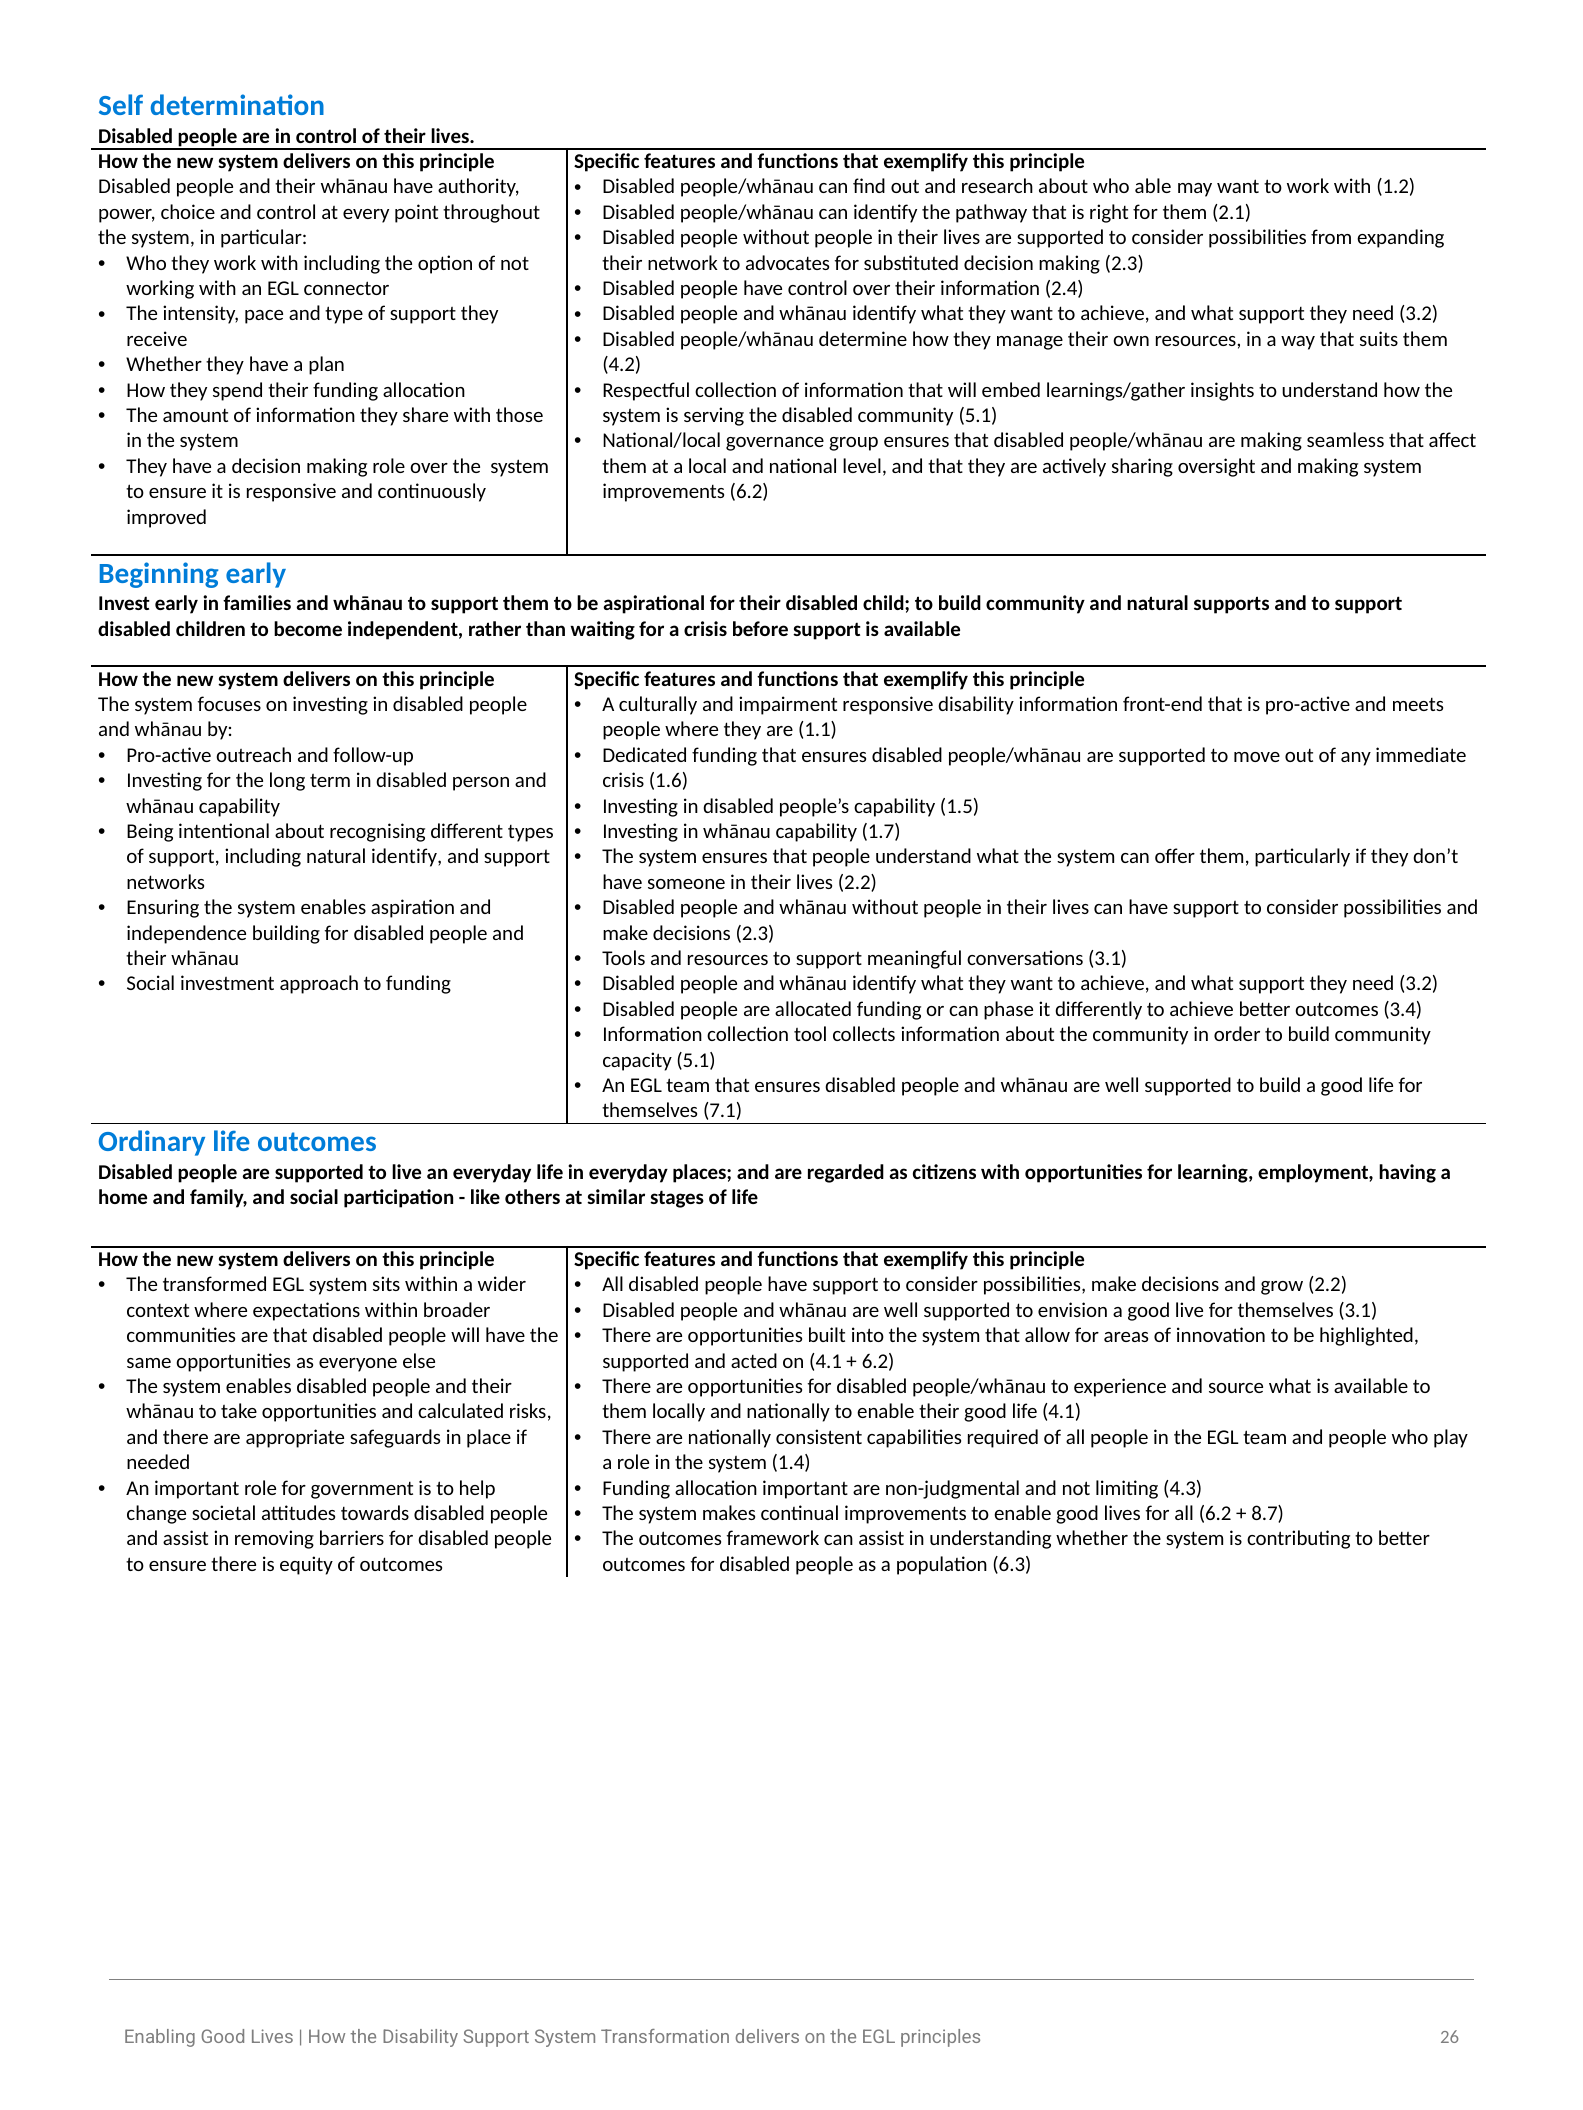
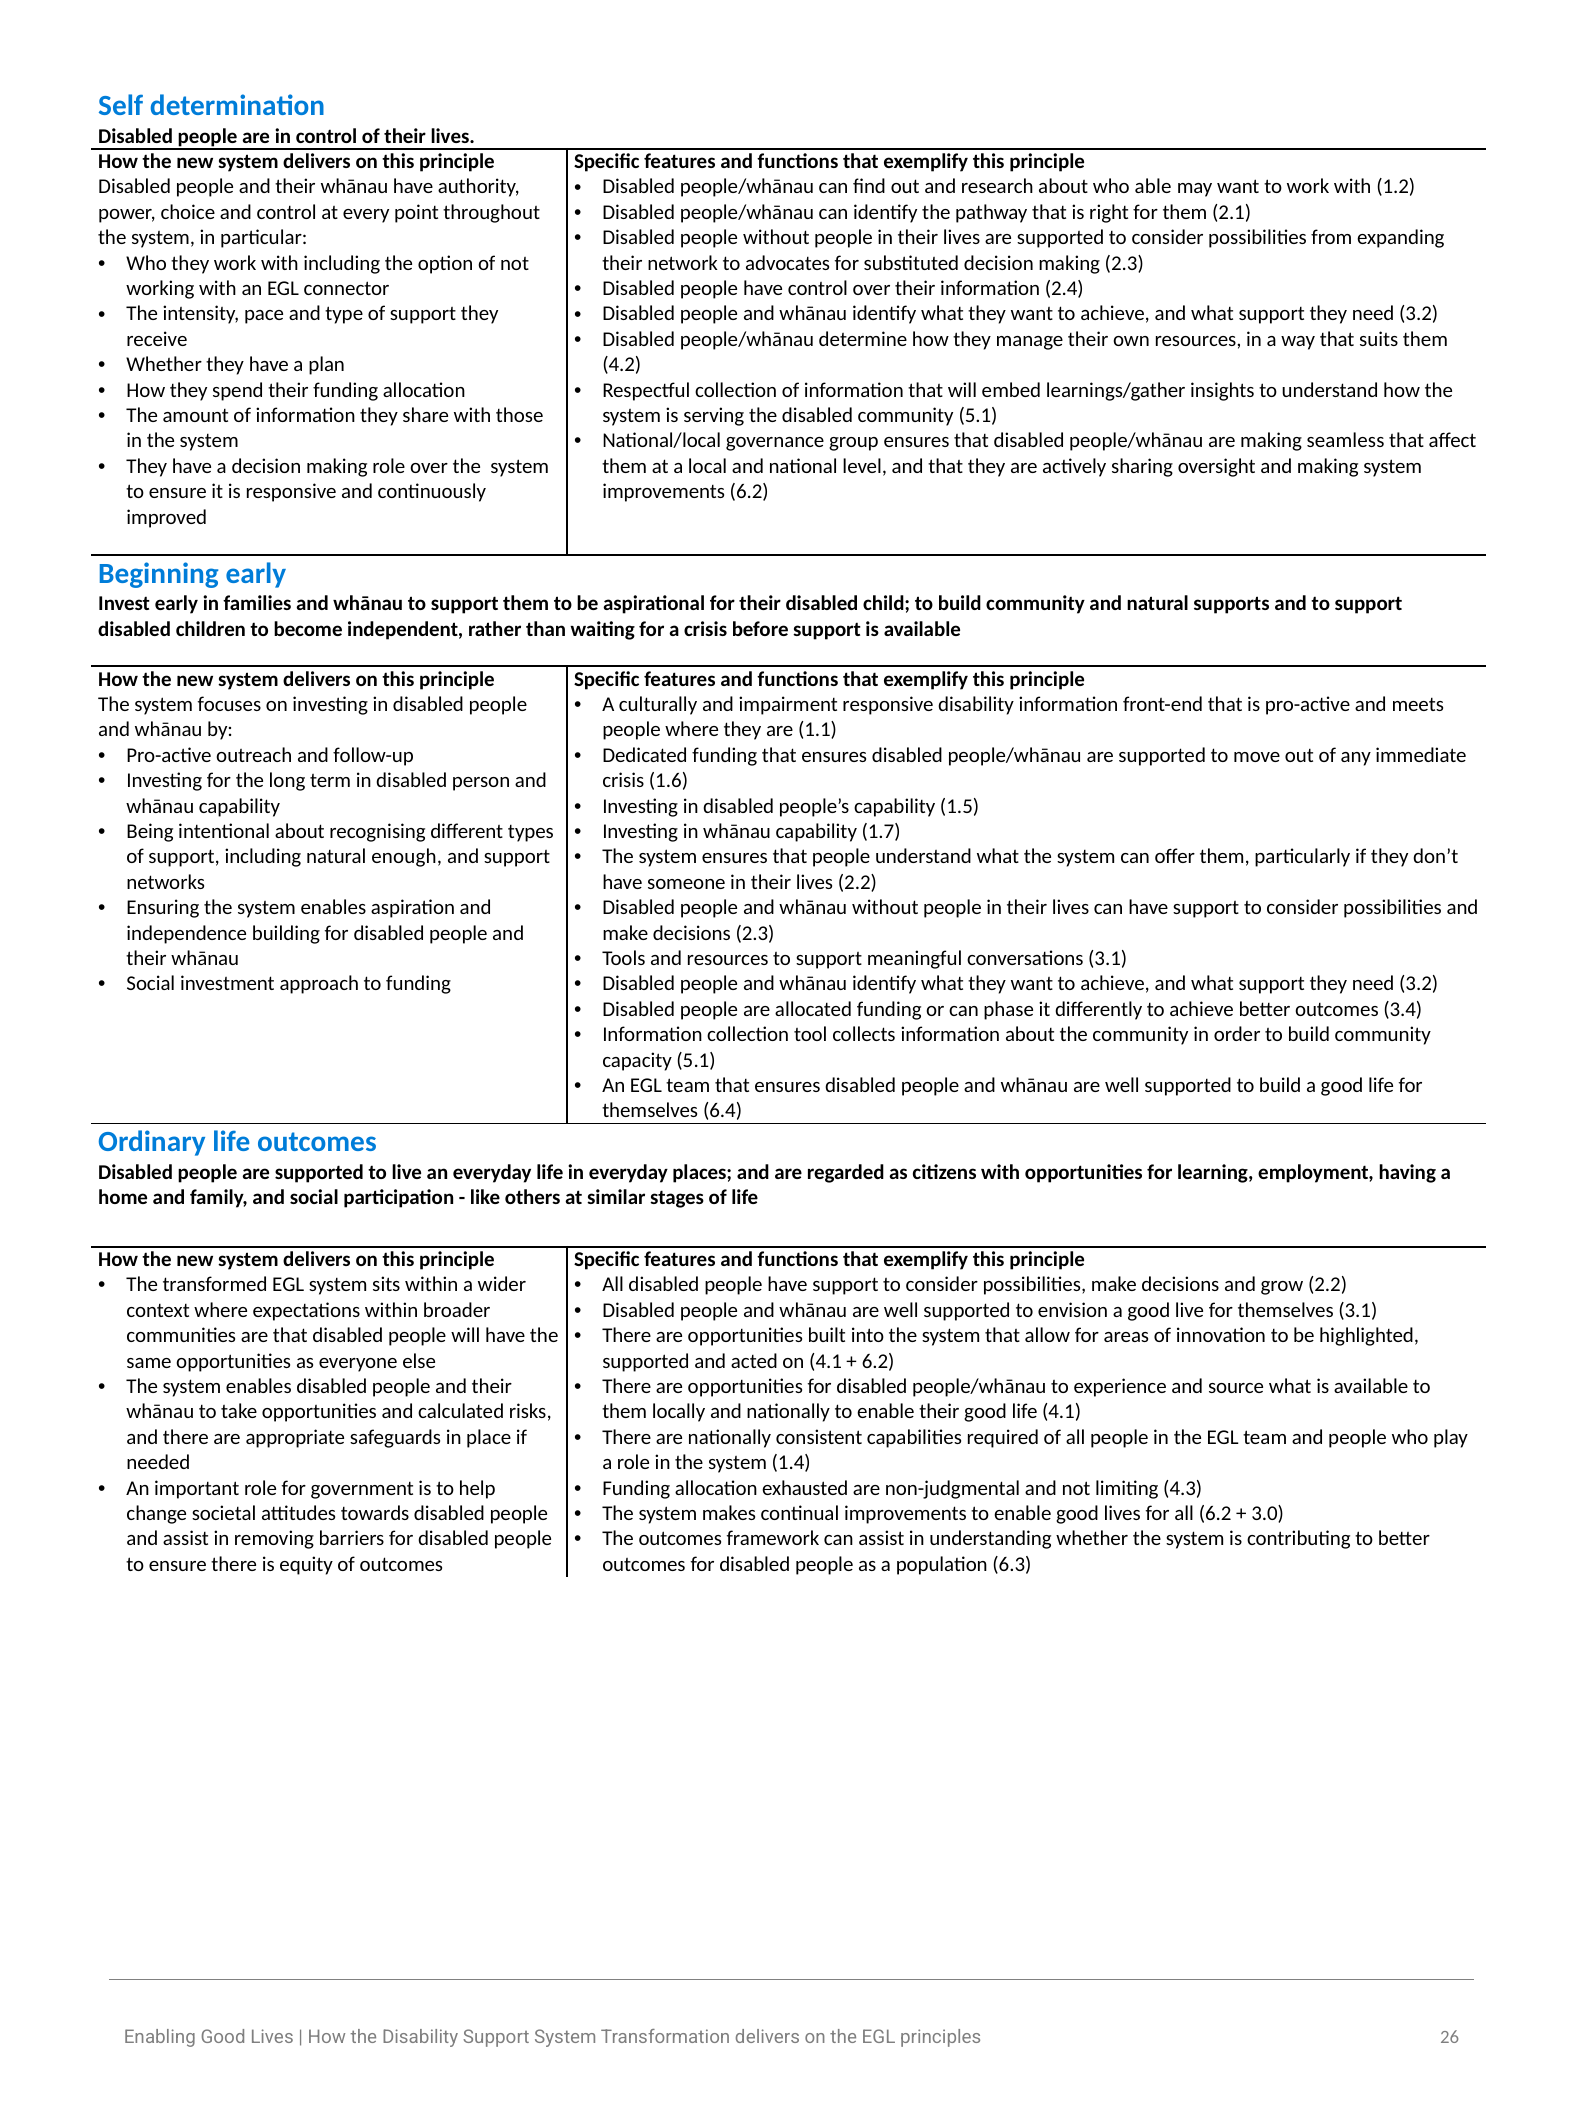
natural identify: identify -> enough (407, 857)
7.1: 7.1 -> 6.4 (723, 1111)
allocation important: important -> exhausted (805, 1489)
8.7: 8.7 -> 3.0 (1268, 1514)
